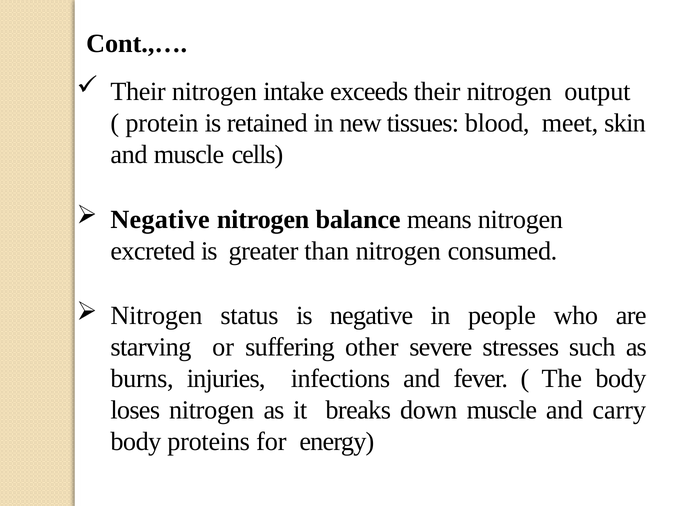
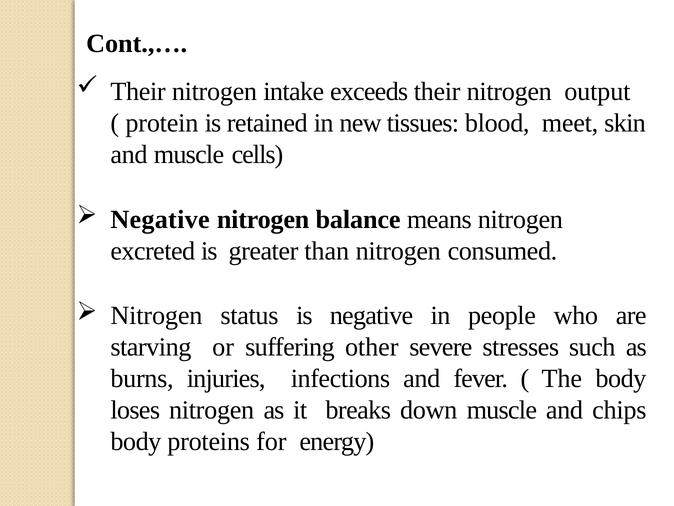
carry: carry -> chips (619, 410)
